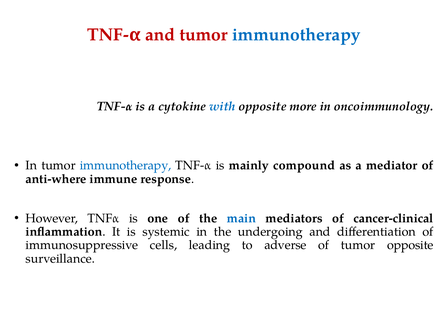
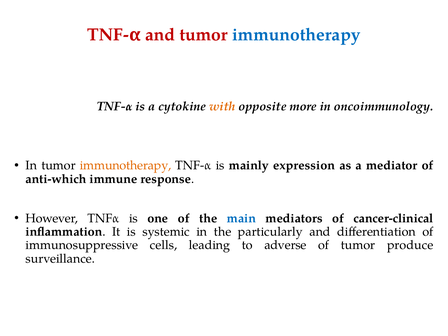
with colour: blue -> orange (222, 106)
immunotherapy colour: blue -> orange (126, 165)
compound: compound -> expression (304, 165)
anti-where: anti-where -> anti-which (56, 179)
undergoing: undergoing -> particularly (270, 232)
tumor opposite: opposite -> produce (410, 245)
